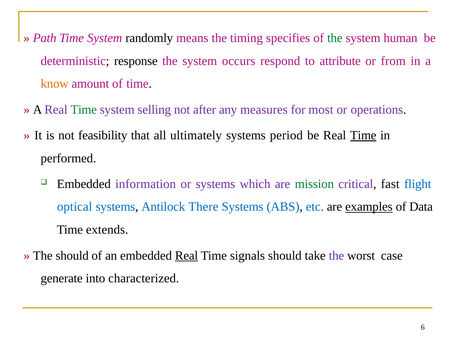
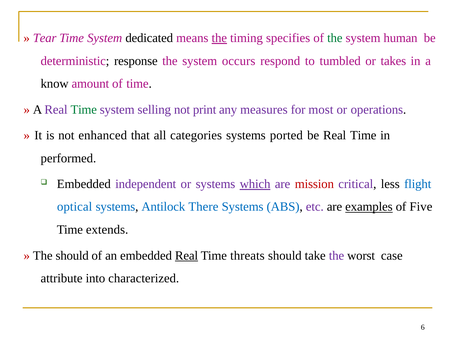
Path: Path -> Tear (45, 38)
randomly: randomly -> dedicated (149, 38)
the underline: none -> present (219, 38)
attribute: attribute -> tumbled (340, 61)
from: from -> takes (393, 61)
know colour: orange -> black (55, 83)
after: after -> print (205, 109)
feasibility: feasibility -> enhanced (103, 135)
ultimately: ultimately -> categories (196, 135)
period: period -> ported (286, 135)
Time underline: present -> none (363, 135)
information: information -> independent (146, 184)
which underline: none -> present (255, 184)
mission colour: green -> red (314, 184)
fast: fast -> less (390, 184)
etc colour: blue -> purple (315, 206)
Data: Data -> Five (421, 206)
signals: signals -> threats (247, 255)
generate: generate -> attribute (62, 278)
